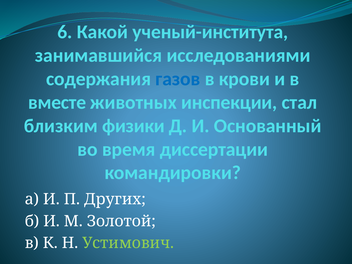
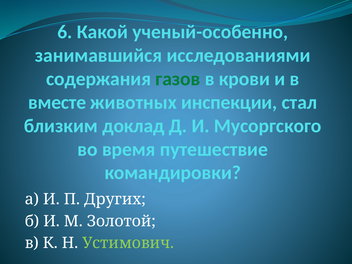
ученый-института: ученый-института -> ученый-особенно (210, 32)
газов colour: blue -> green (178, 79)
физики: физики -> доклад (133, 126)
Основанный: Основанный -> Мусоргского (268, 126)
диссертации: диссертации -> путешествие (214, 149)
